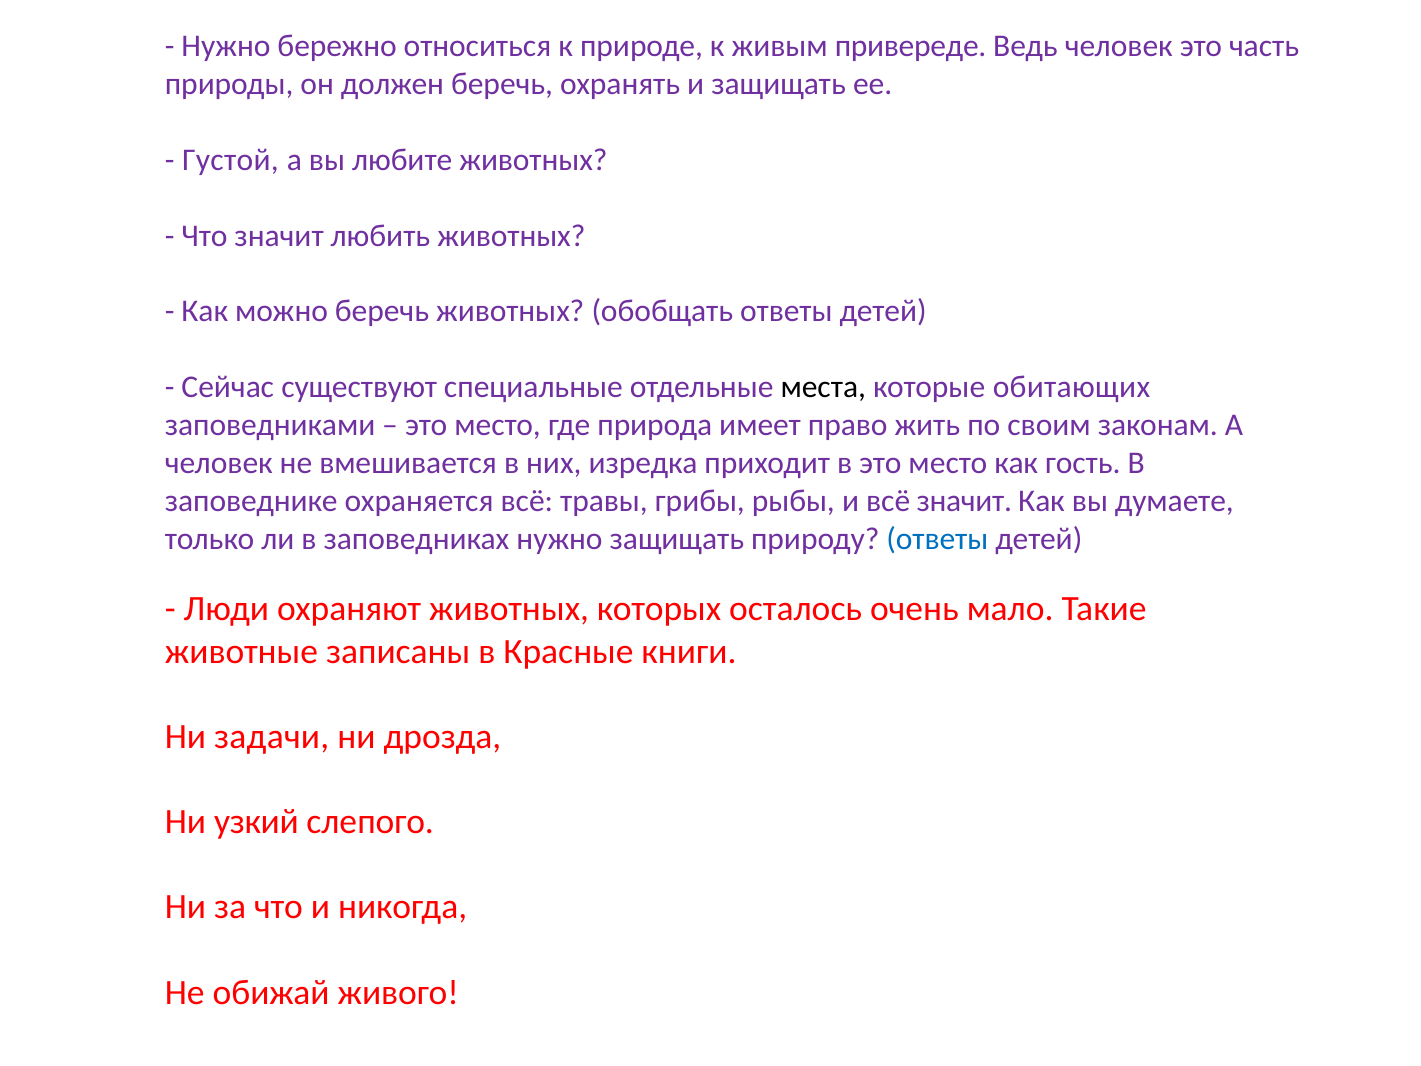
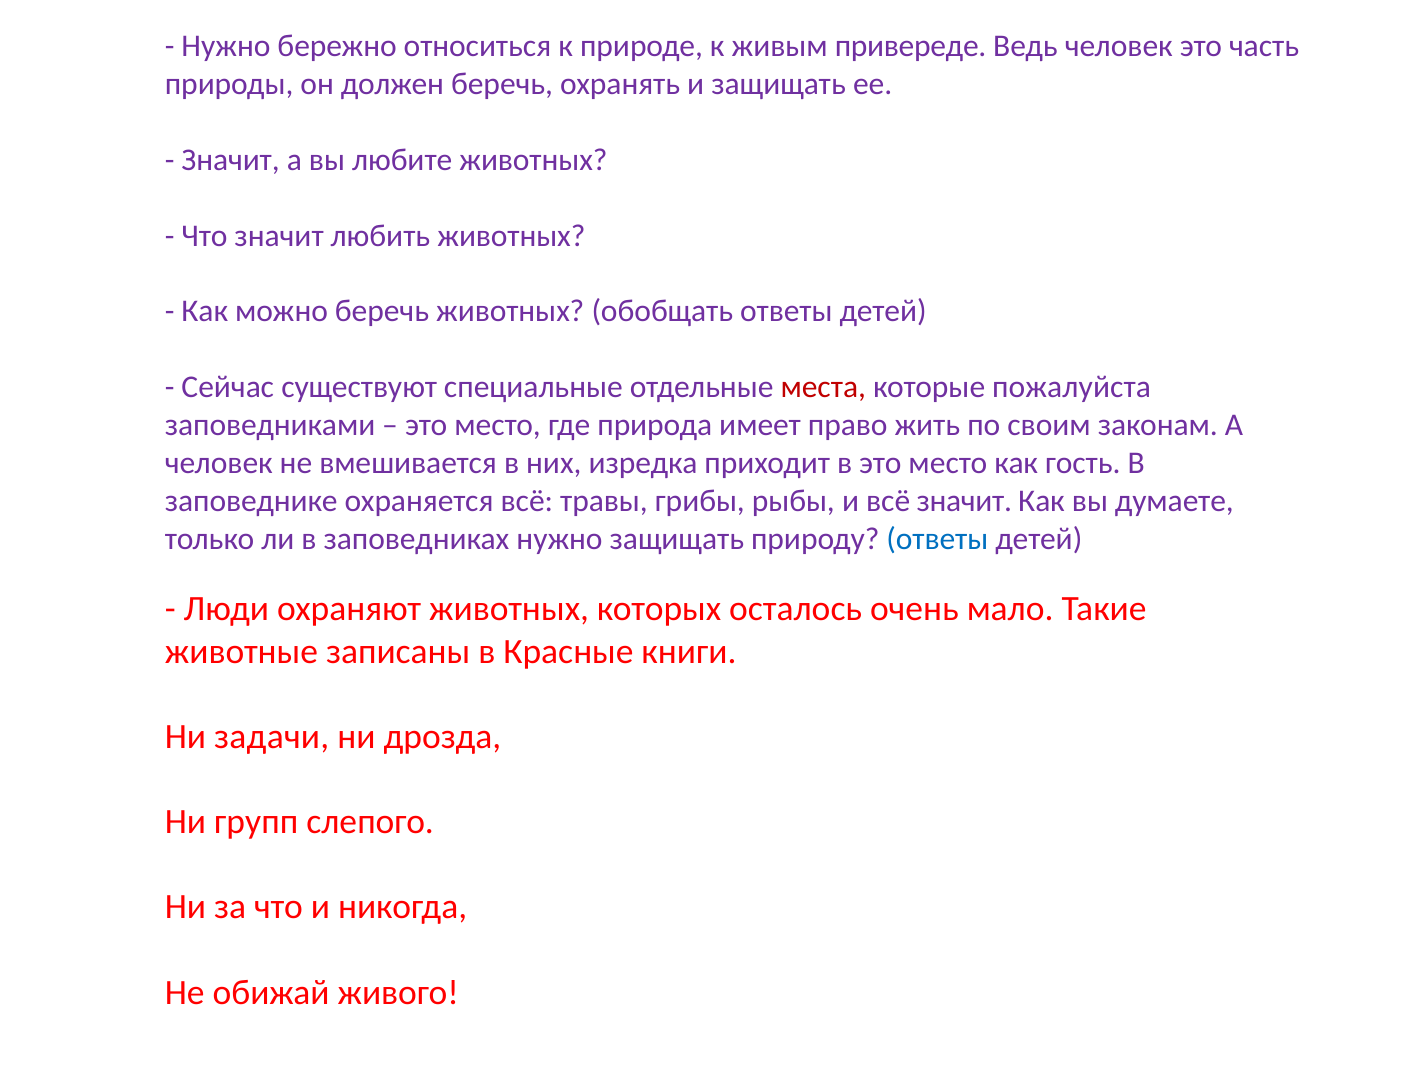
Густой: Густой -> Значит (231, 160)
места colour: black -> red (823, 387)
обитающих: обитающих -> пожалуйста (1072, 387)
узкий: узкий -> групп (256, 822)
